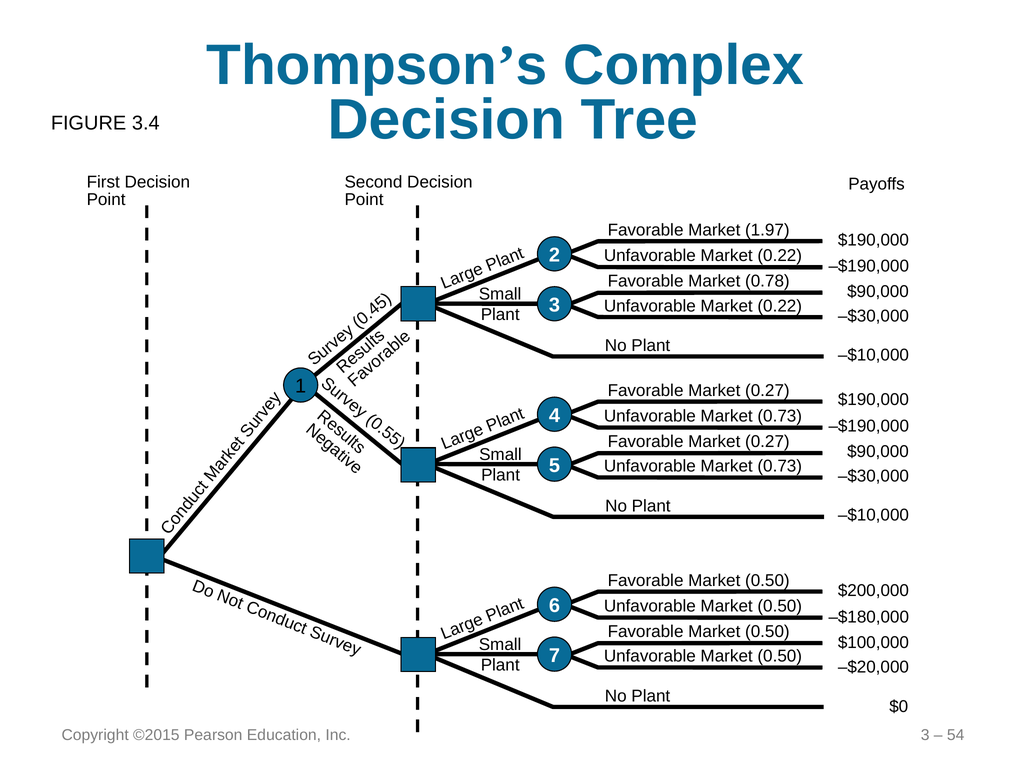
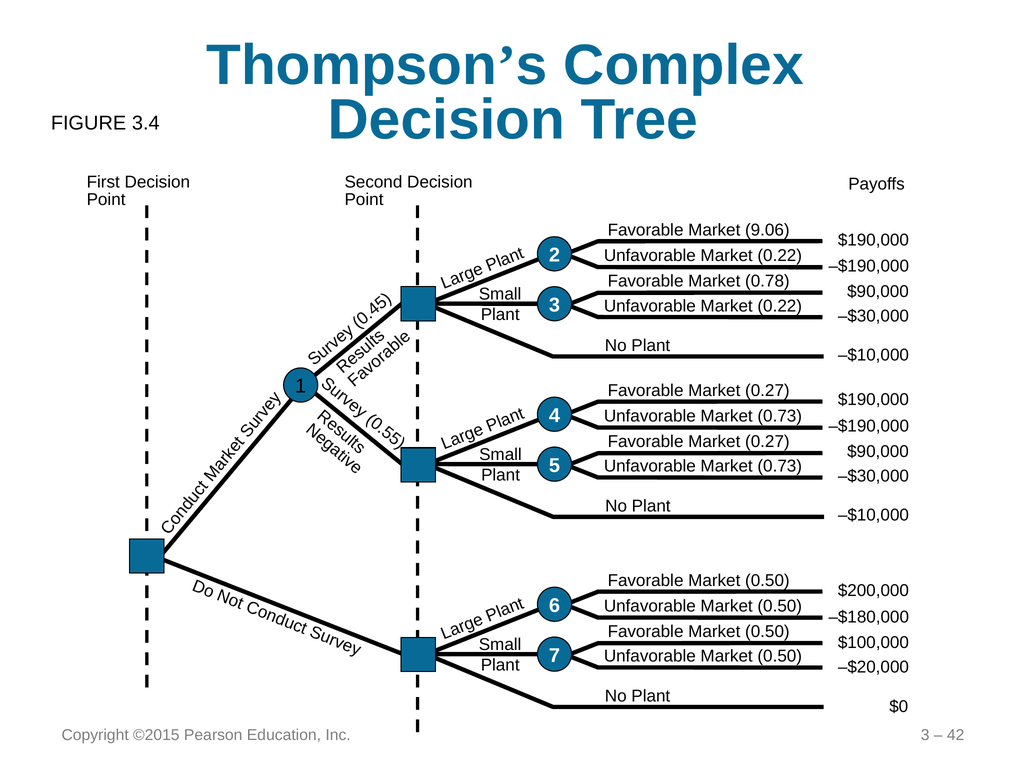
1.97: 1.97 -> 9.06 (767, 230)
54: 54 -> 42 (956, 735)
